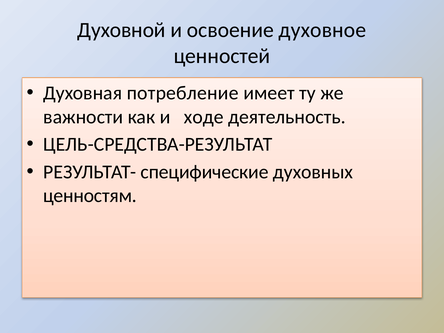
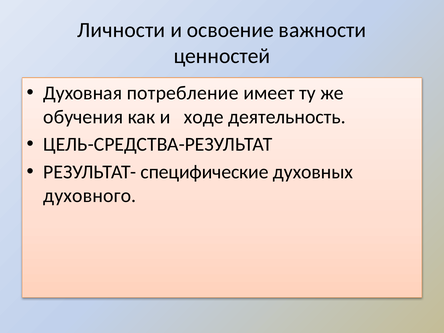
Духовной: Духовной -> Личности (121, 30)
духовное: духовное -> важности (322, 30)
важности: важности -> обучения (83, 117)
ценностям: ценностям -> духовного (90, 196)
